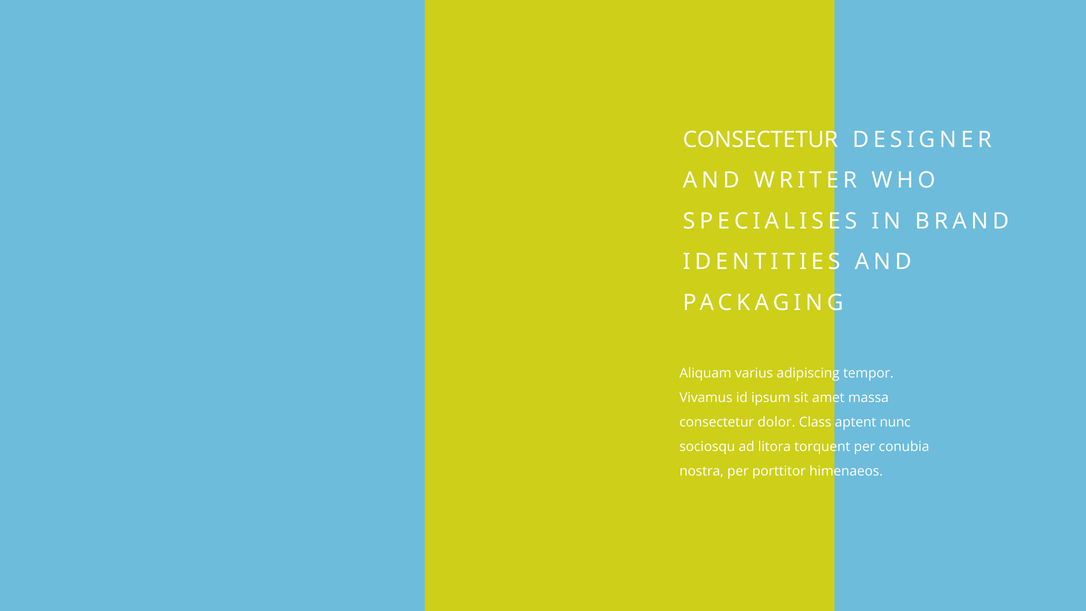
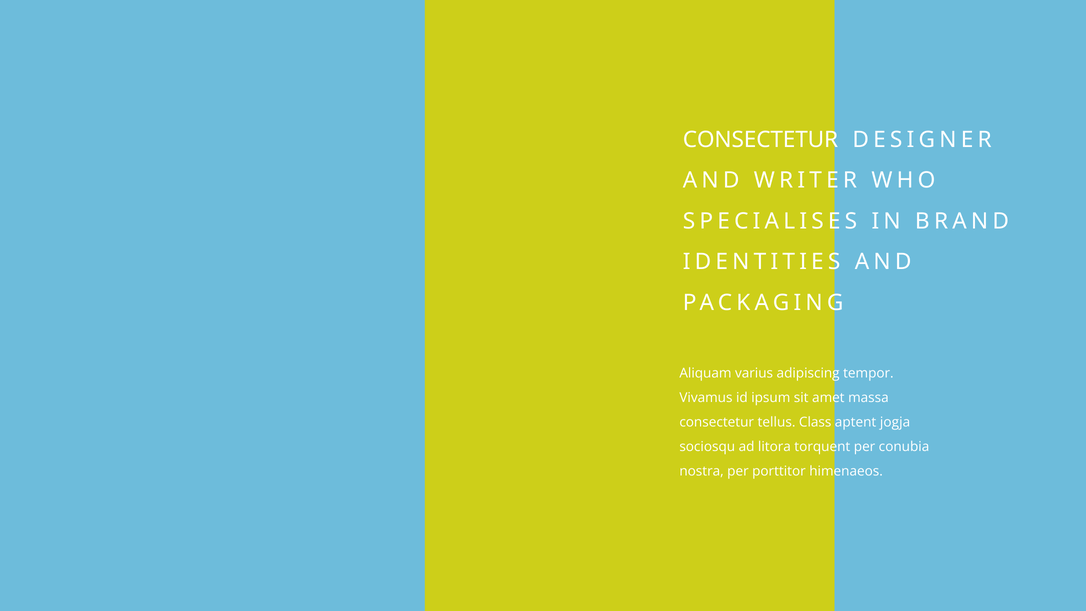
dolor: dolor -> tellus (776, 422)
nunc: nunc -> jogja (895, 422)
